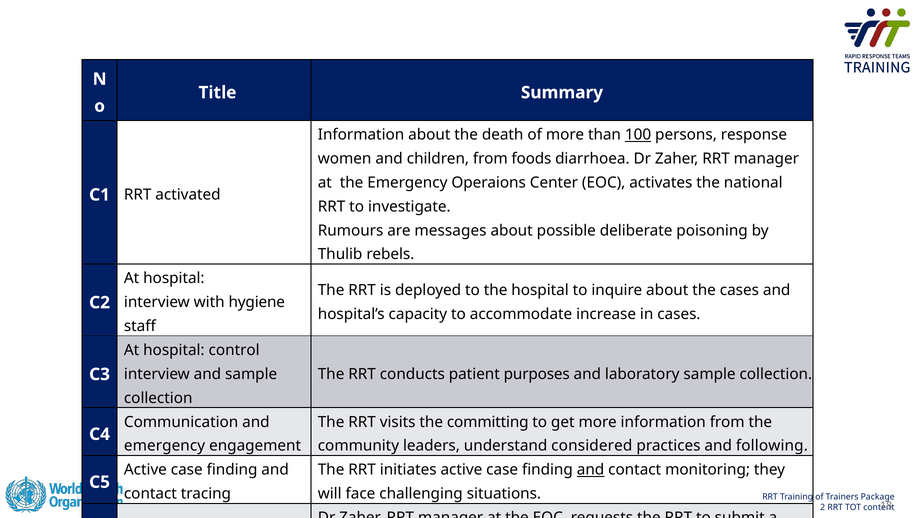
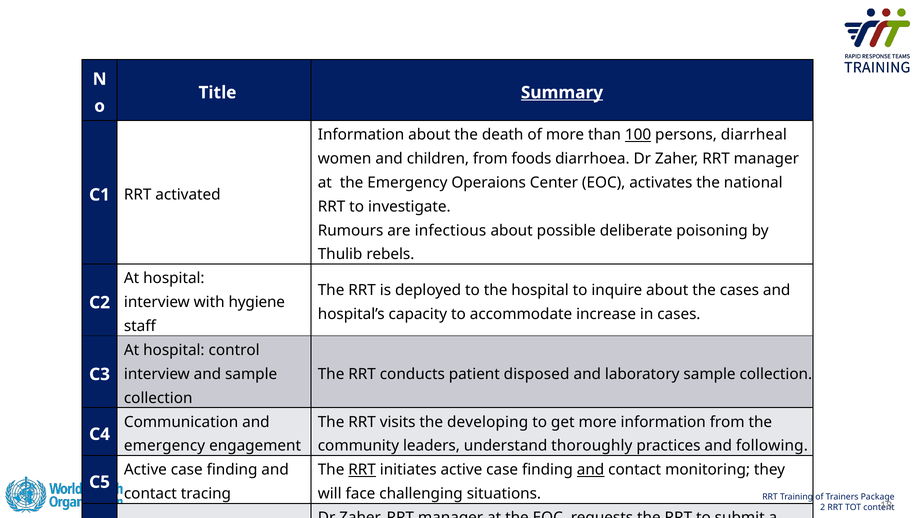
Summary underline: none -> present (562, 93)
response: response -> diarrheal (754, 135)
messages: messages -> infectious (450, 230)
purposes: purposes -> disposed (537, 374)
committing: committing -> developing (488, 422)
considered: considered -> thoroughly (592, 445)
RRT underline: none -> present (362, 469)
